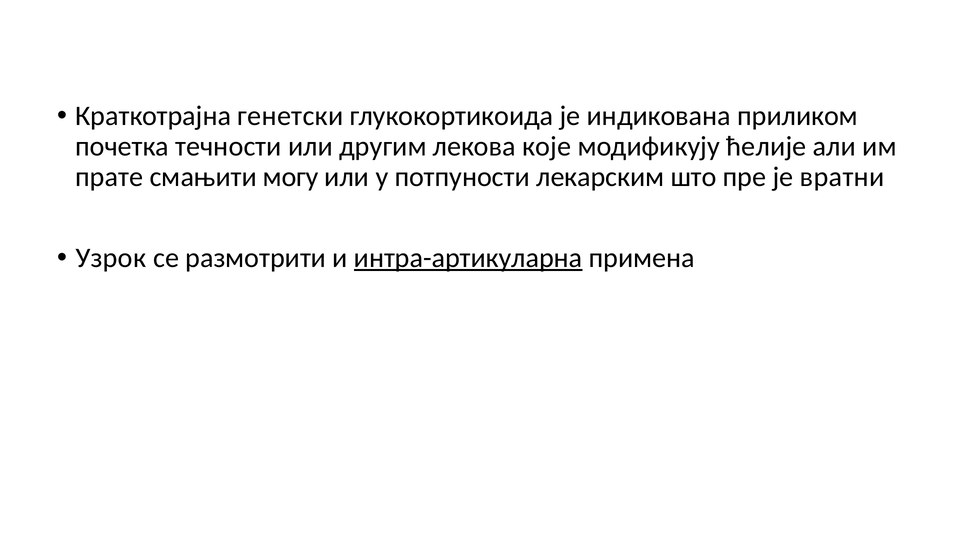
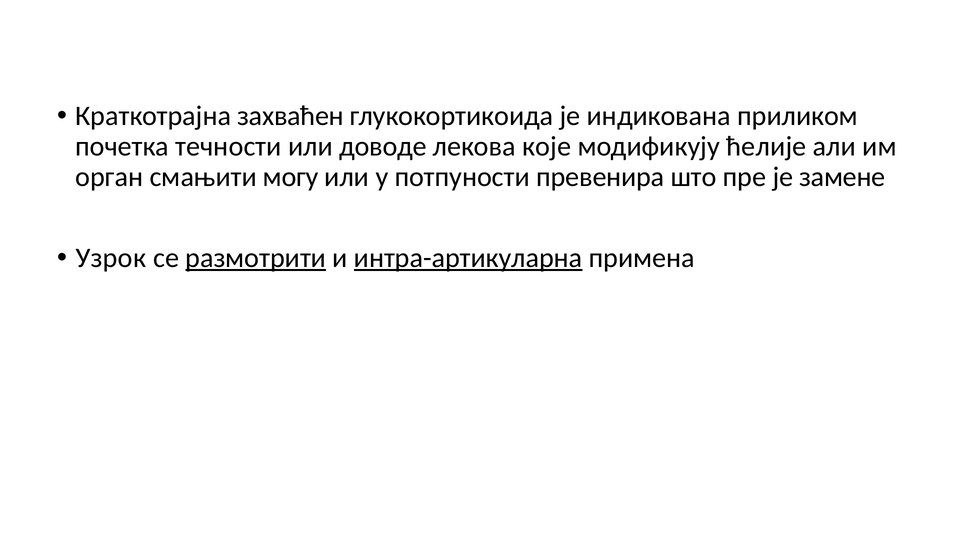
генетски: генетски -> захваћен (291, 116)
другим: другим -> доводе (383, 146)
прате: прате -> орган (109, 177)
лекарским: лекарским -> превенира (600, 177)
вратни: вратни -> замене (842, 177)
размотрити underline: none -> present (256, 258)
